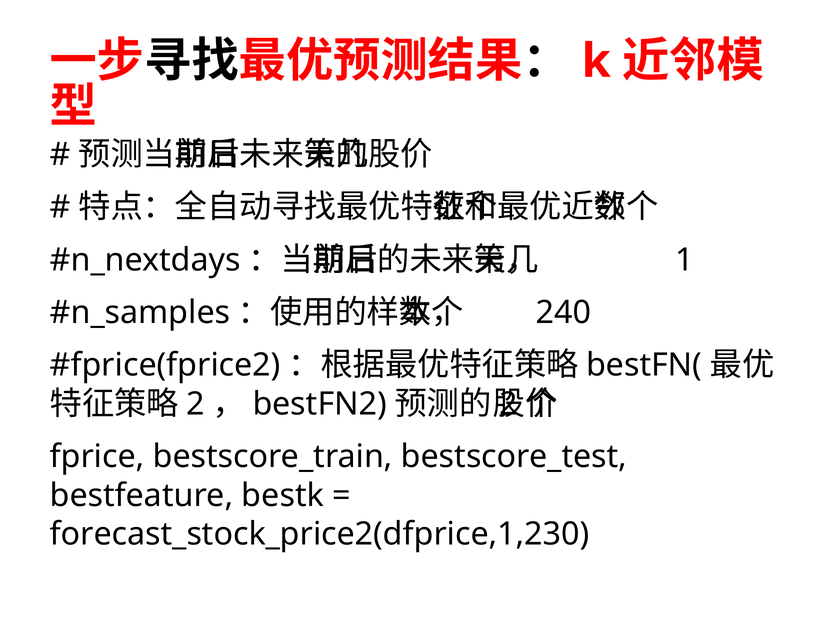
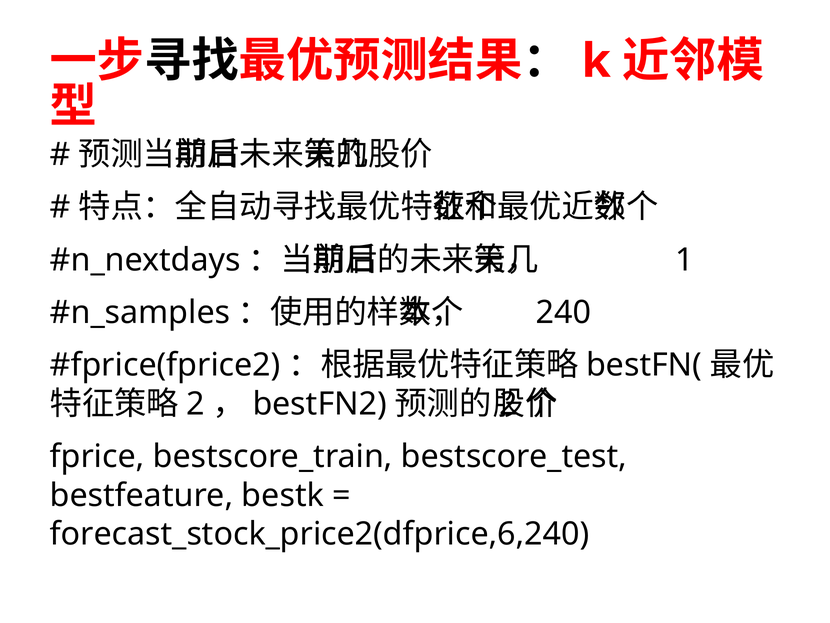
forecast_stock_price2(dfprice,1,230: forecast_stock_price2(dfprice,1,230 -> forecast_stock_price2(dfprice,6,240 (320, 534)
